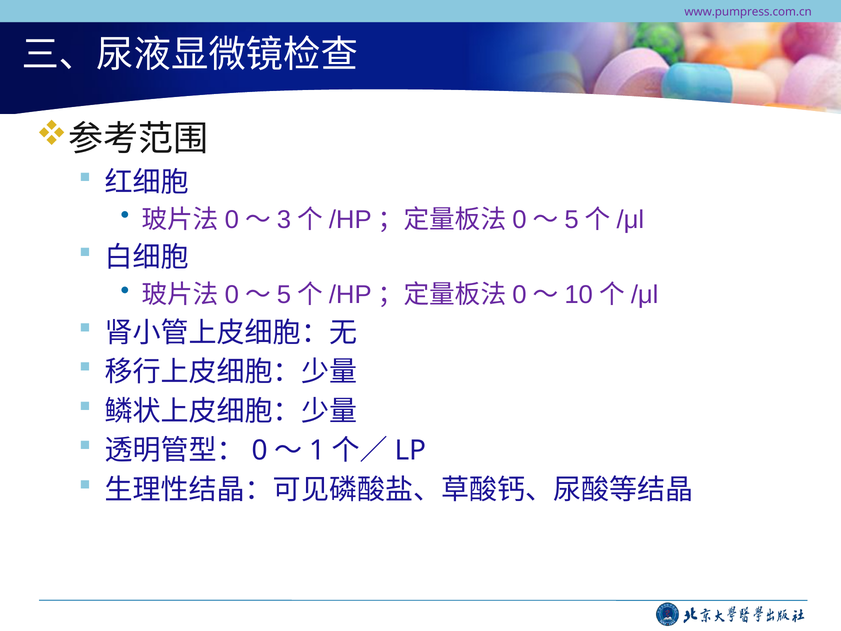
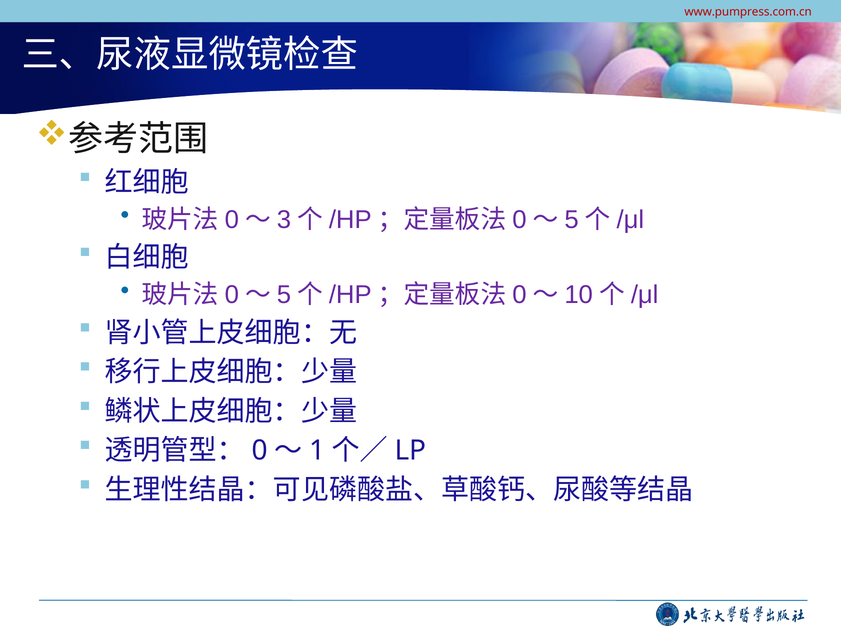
www.pumpress.com.cn colour: purple -> red (748, 12)
